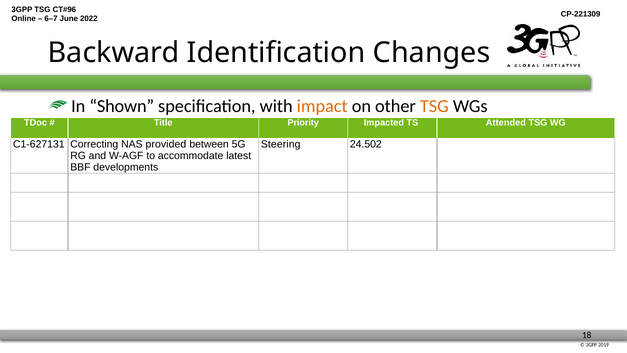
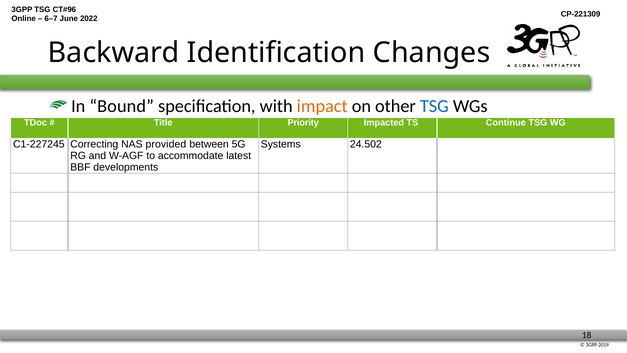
Shown: Shown -> Bound (122, 106)
TSG colour: orange -> blue (434, 106)
Attended: Attended -> Continue (506, 123)
C1-627131: C1-627131 -> C1-227245 (39, 144)
Steering: Steering -> Systems (281, 144)
